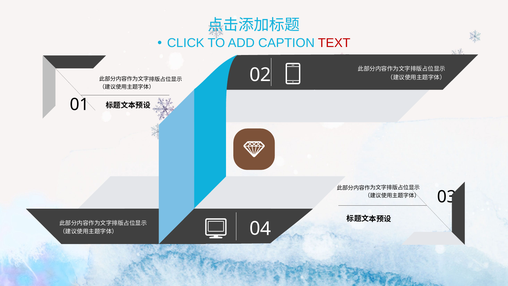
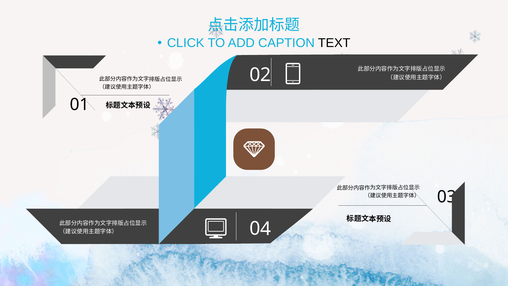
TEXT colour: red -> black (334, 43)
